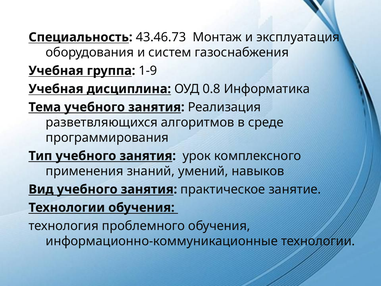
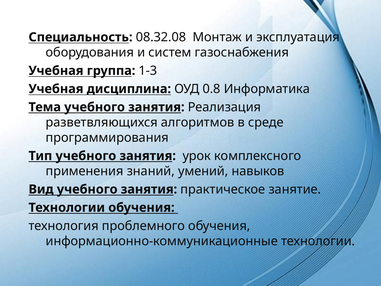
43.46.73: 43.46.73 -> 08.32.08 (161, 37)
1-9: 1-9 -> 1-3 (148, 71)
